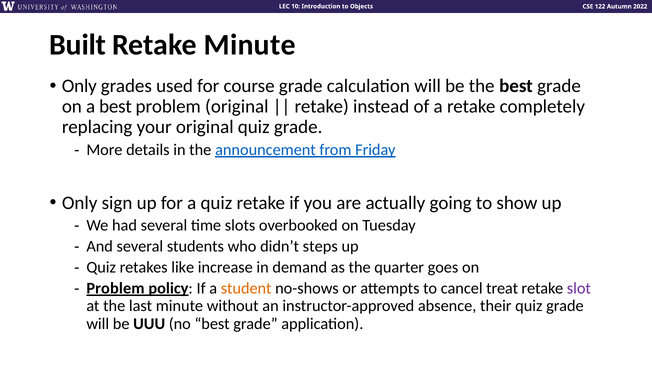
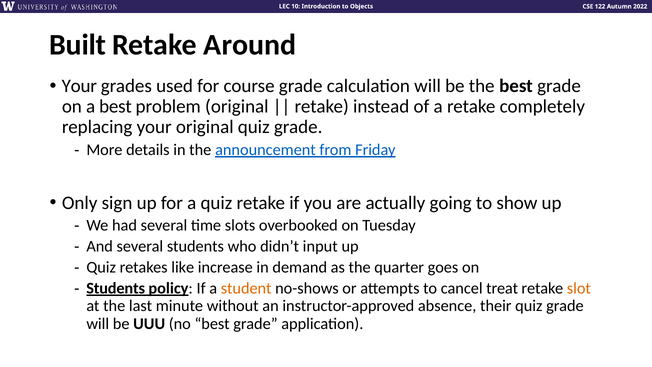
Retake Minute: Minute -> Around (250, 45)
Only: Only -> Your (79, 86)
steps: steps -> input (320, 246)
Problem: Problem -> Students (116, 288)
slot colour: purple -> orange (579, 288)
